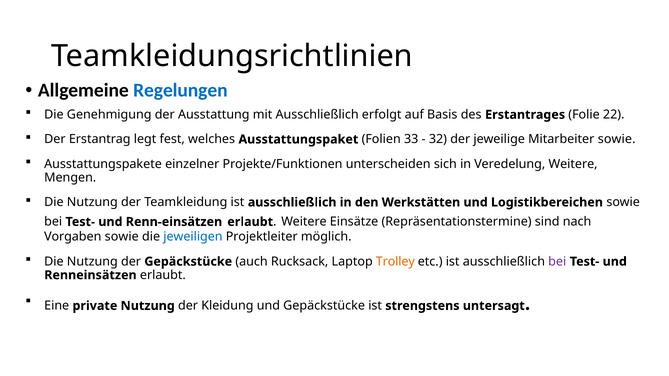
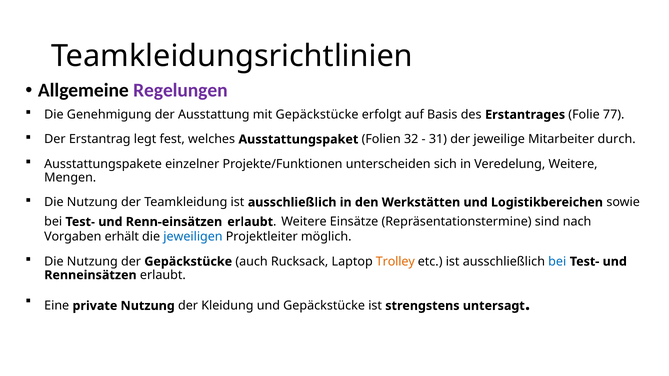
Regelungen colour: blue -> purple (180, 90)
mit Ausschließlich: Ausschließlich -> Gepäckstücke (317, 115)
22: 22 -> 77 (614, 115)
33: 33 -> 32 (411, 139)
32: 32 -> 31 (438, 139)
Mitarbeiter sowie: sowie -> durch (617, 139)
Vorgaben sowie: sowie -> erhält (122, 237)
bei colour: purple -> blue (557, 262)
